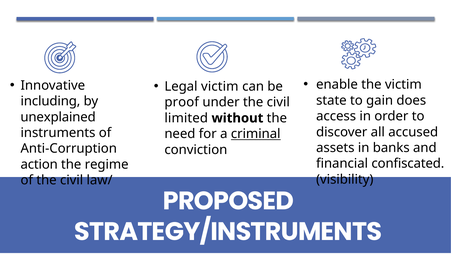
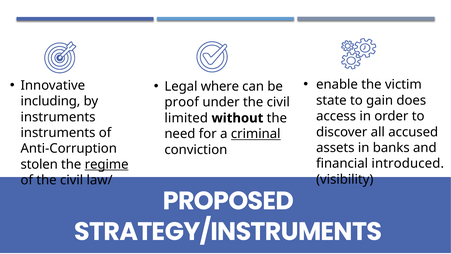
Legal victim: victim -> where (220, 86)
unexplained: unexplained -> instruments (58, 117)
confiscated: confiscated -> introduced (408, 163)
action: action -> stolen (39, 164)
regime underline: none -> present (107, 164)
